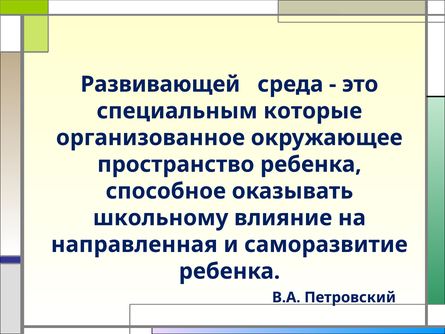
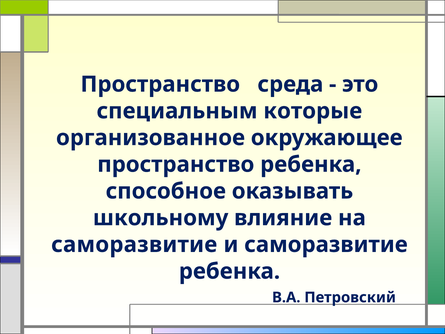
Развивающей: Развивающей -> Пространство (160, 84)
направленная: направленная -> саморазвитие (134, 244)
